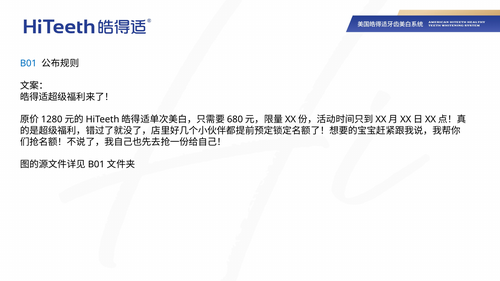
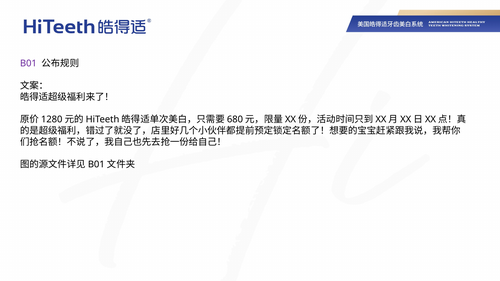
B01 colour: blue -> purple (28, 63)
